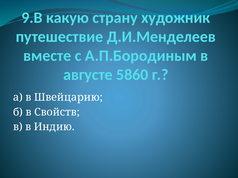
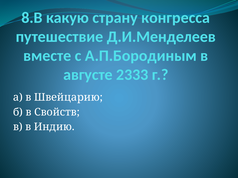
9.В: 9.В -> 8.В (32, 18)
художник: художник -> конгресса (176, 18)
5860: 5860 -> 2333 (132, 75)
